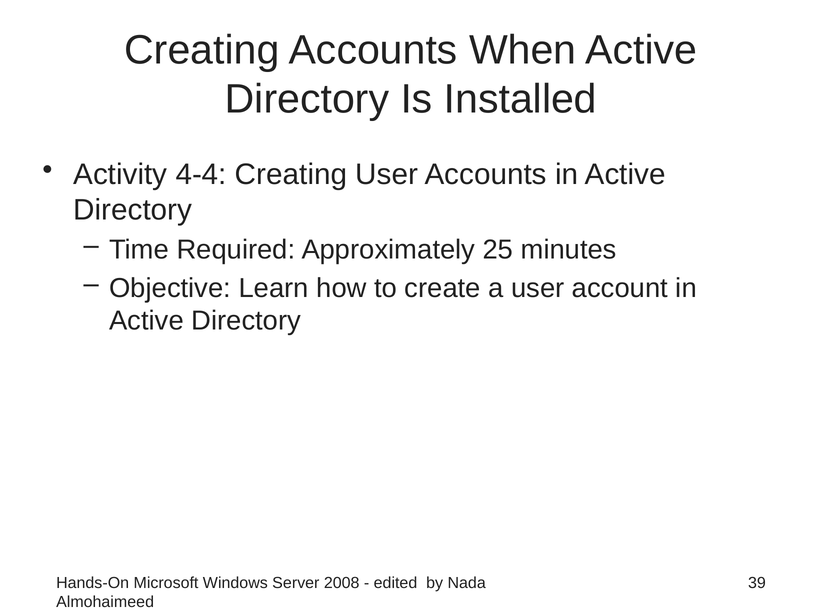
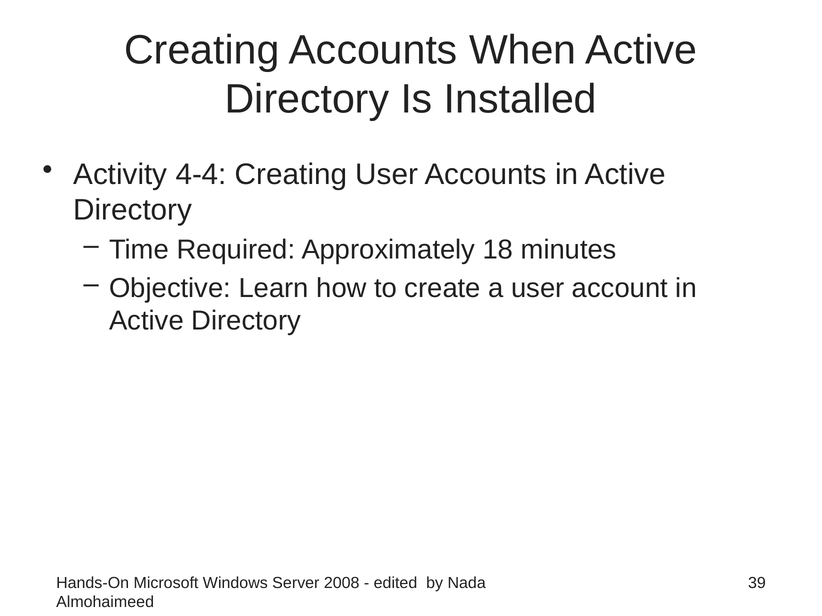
25: 25 -> 18 (498, 250)
